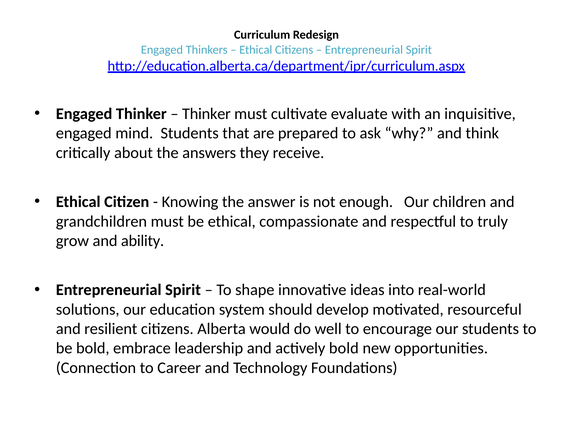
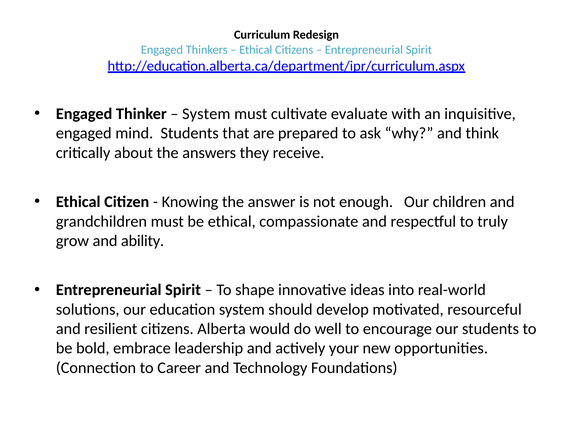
Thinker: Thinker -> System (206, 114)
actively bold: bold -> your (344, 349)
